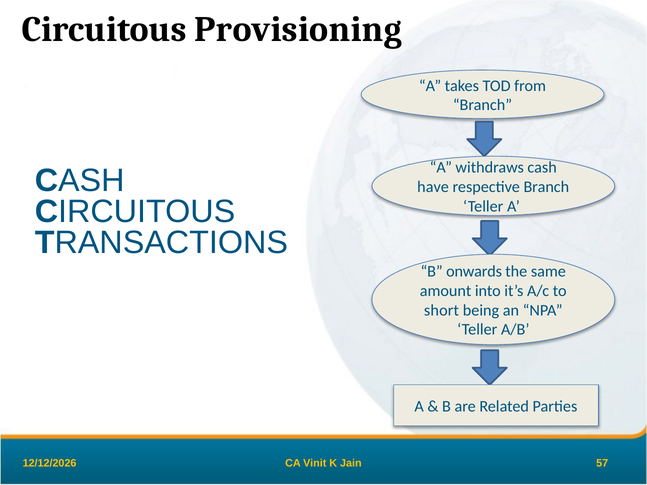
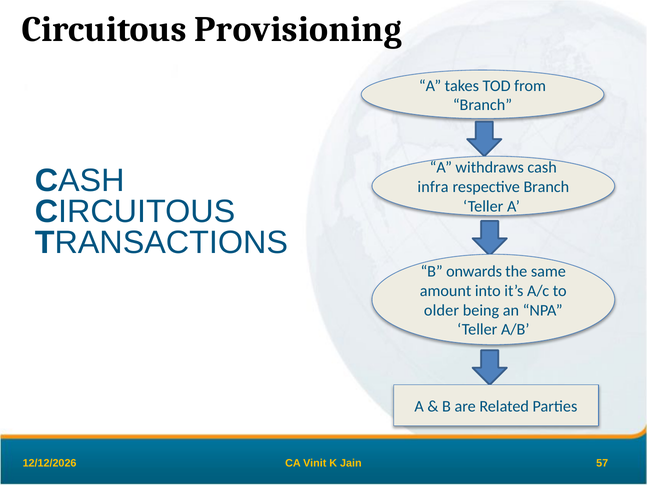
have: have -> infra (433, 187)
short: short -> older (441, 310)
